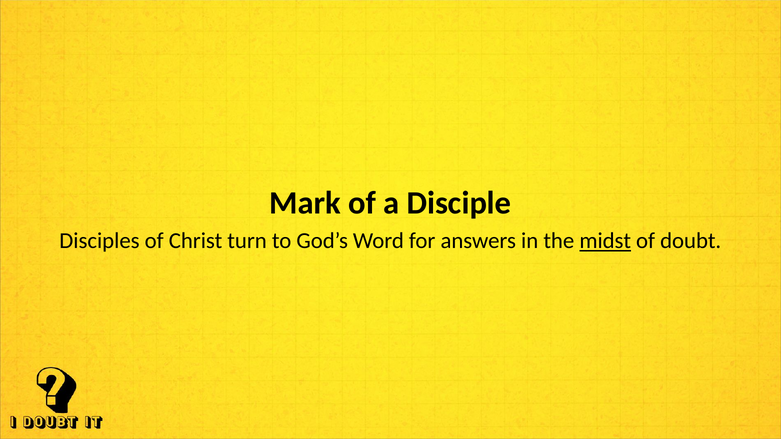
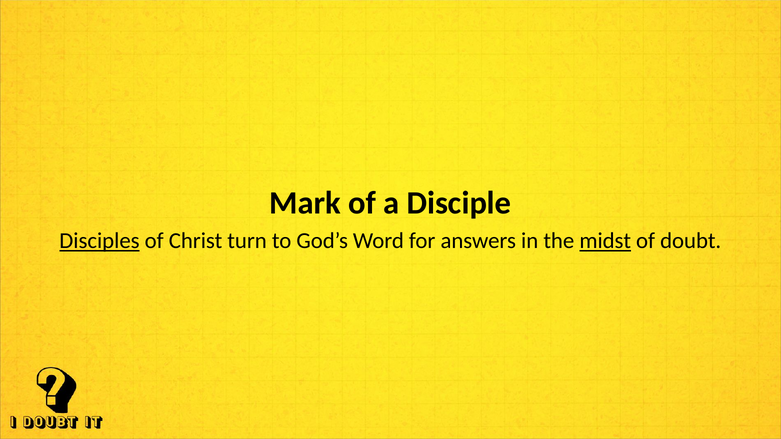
Disciples underline: none -> present (99, 241)
